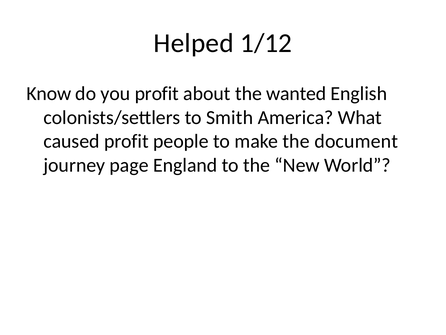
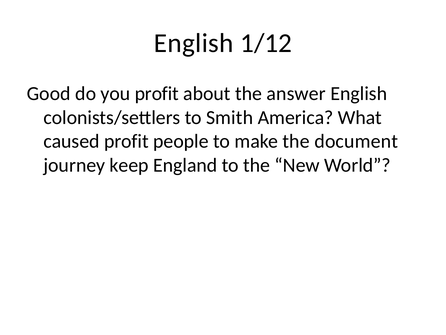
Helped: Helped -> English (194, 43)
Know: Know -> Good (49, 94)
wanted: wanted -> answer (296, 94)
page: page -> keep (129, 165)
